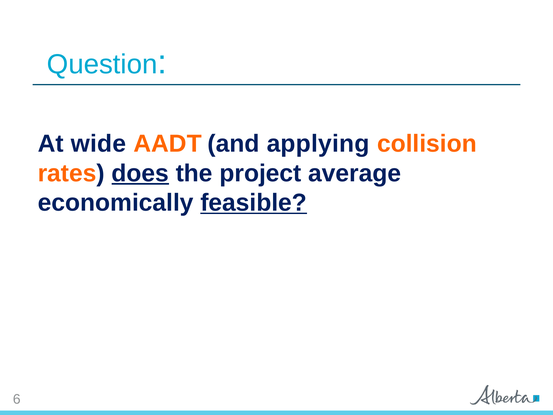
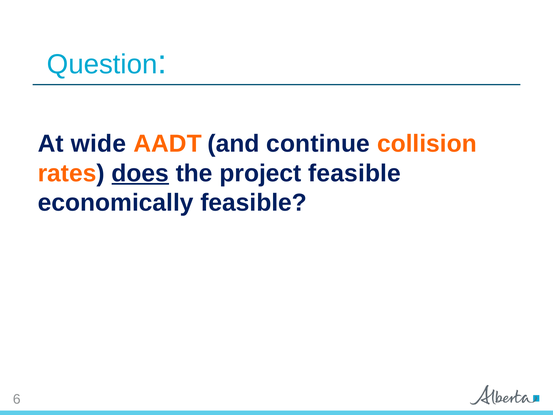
applying: applying -> continue (318, 144)
project average: average -> feasible (355, 173)
feasible underline: present -> none (254, 203)
